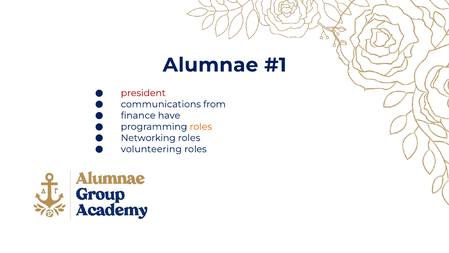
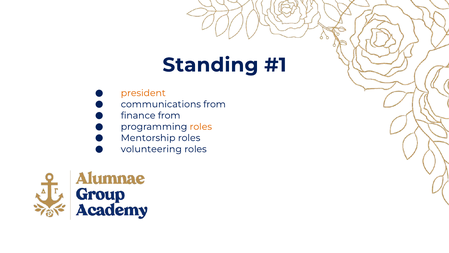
Alumnae: Alumnae -> Standing (210, 65)
president colour: red -> orange (143, 93)
finance have: have -> from (169, 115)
Networking: Networking -> Mentorship (148, 138)
